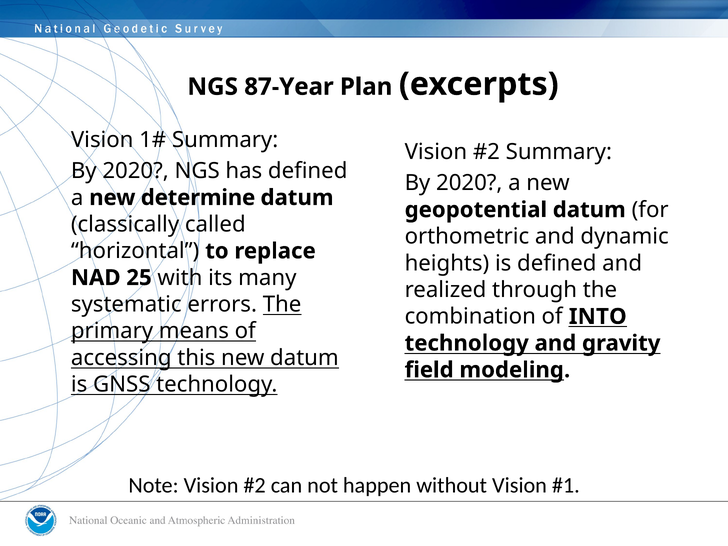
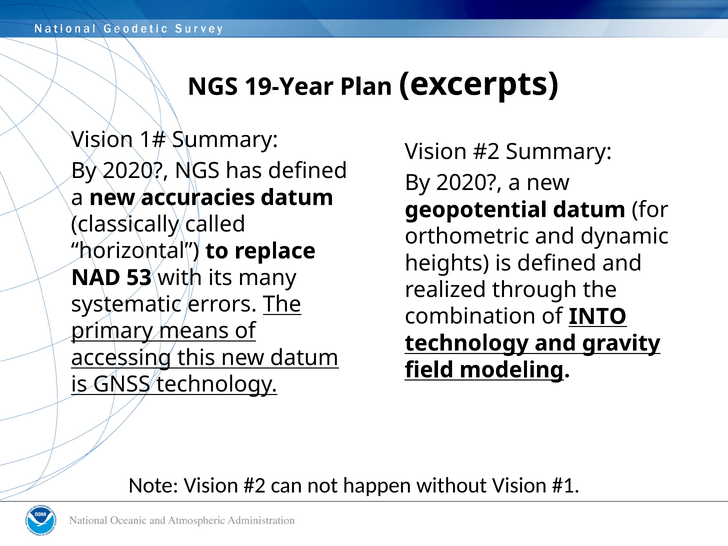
87-Year: 87-Year -> 19-Year (289, 87)
determine: determine -> accuracies (198, 198)
25: 25 -> 53 (139, 278)
